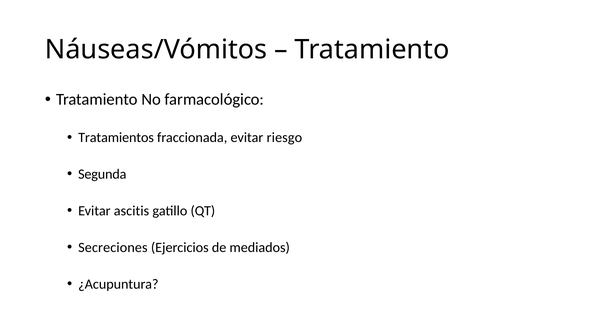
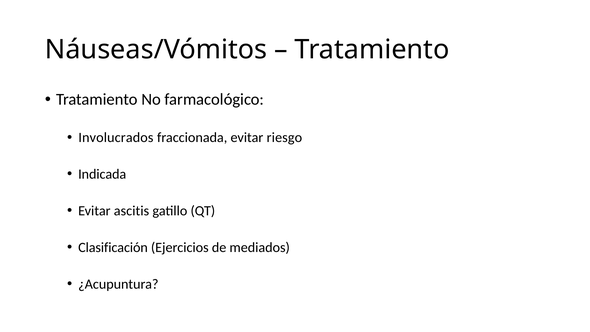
Tratamientos: Tratamientos -> Involucrados (116, 137)
Segunda: Segunda -> Indicada (102, 174)
Secreciones: Secreciones -> Clasificación (113, 247)
